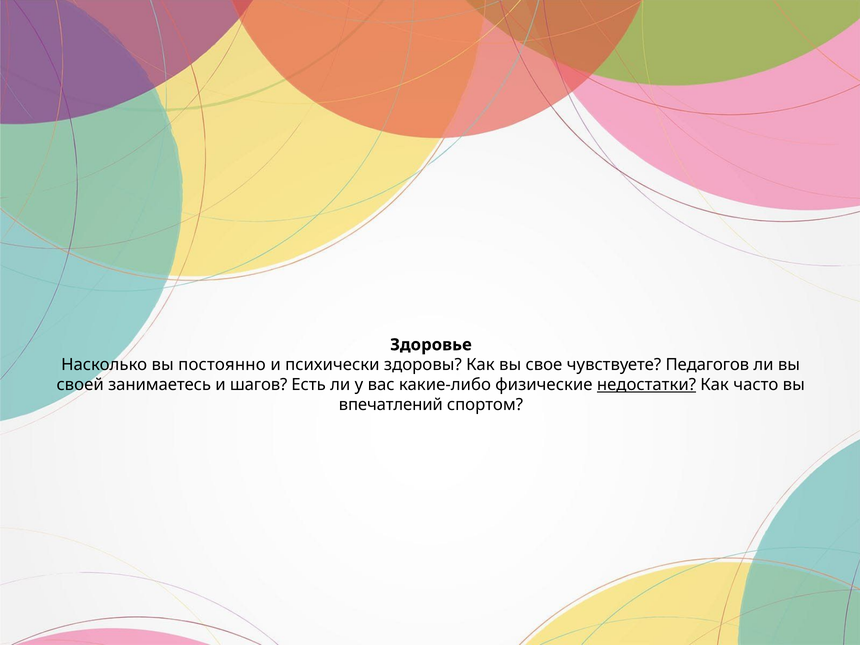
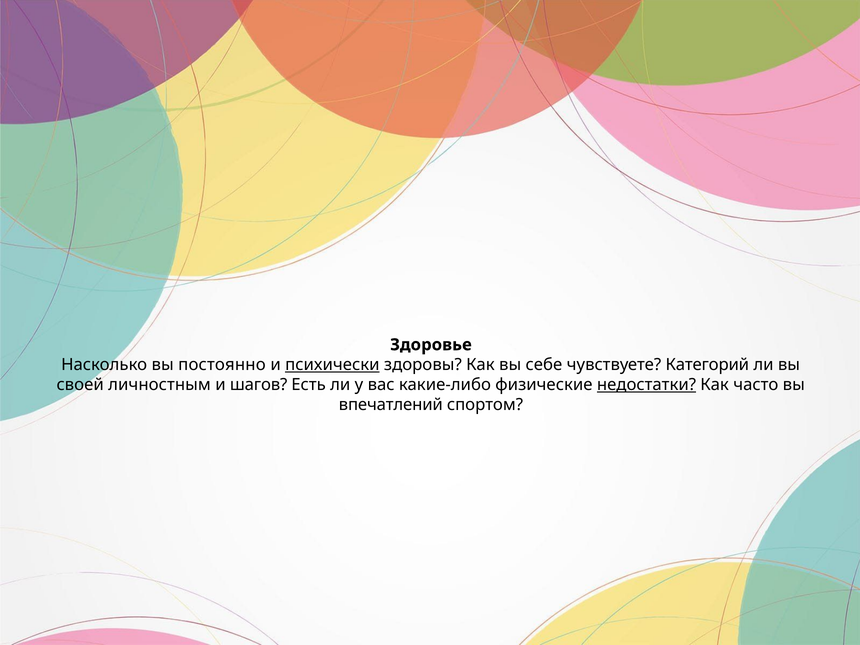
психически underline: none -> present (332, 365)
свое: свое -> себе (544, 365)
Педагогов: Педагогов -> Категорий (707, 365)
занимаетесь: занимаетесь -> личностным (159, 385)
